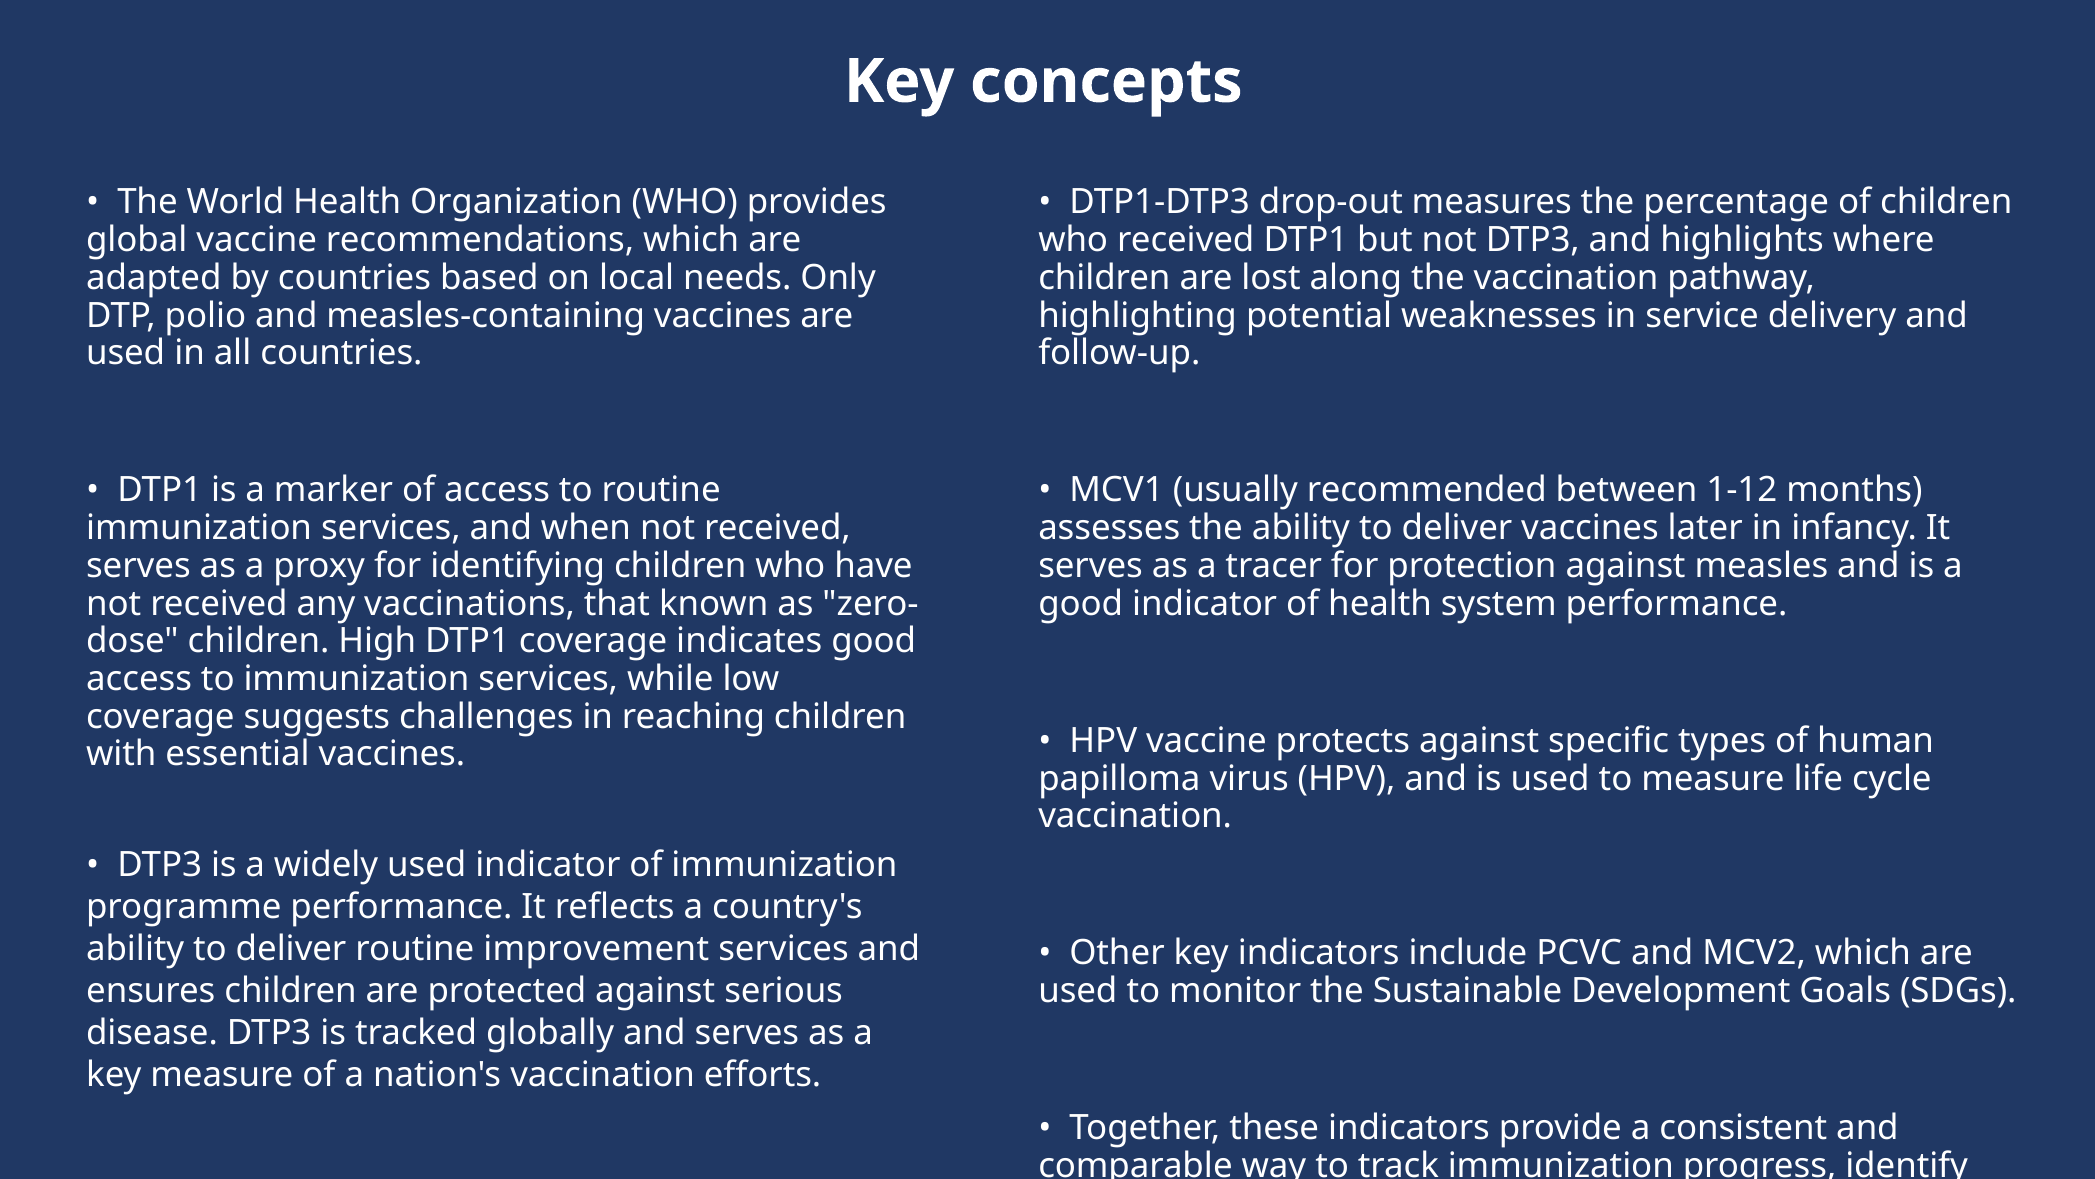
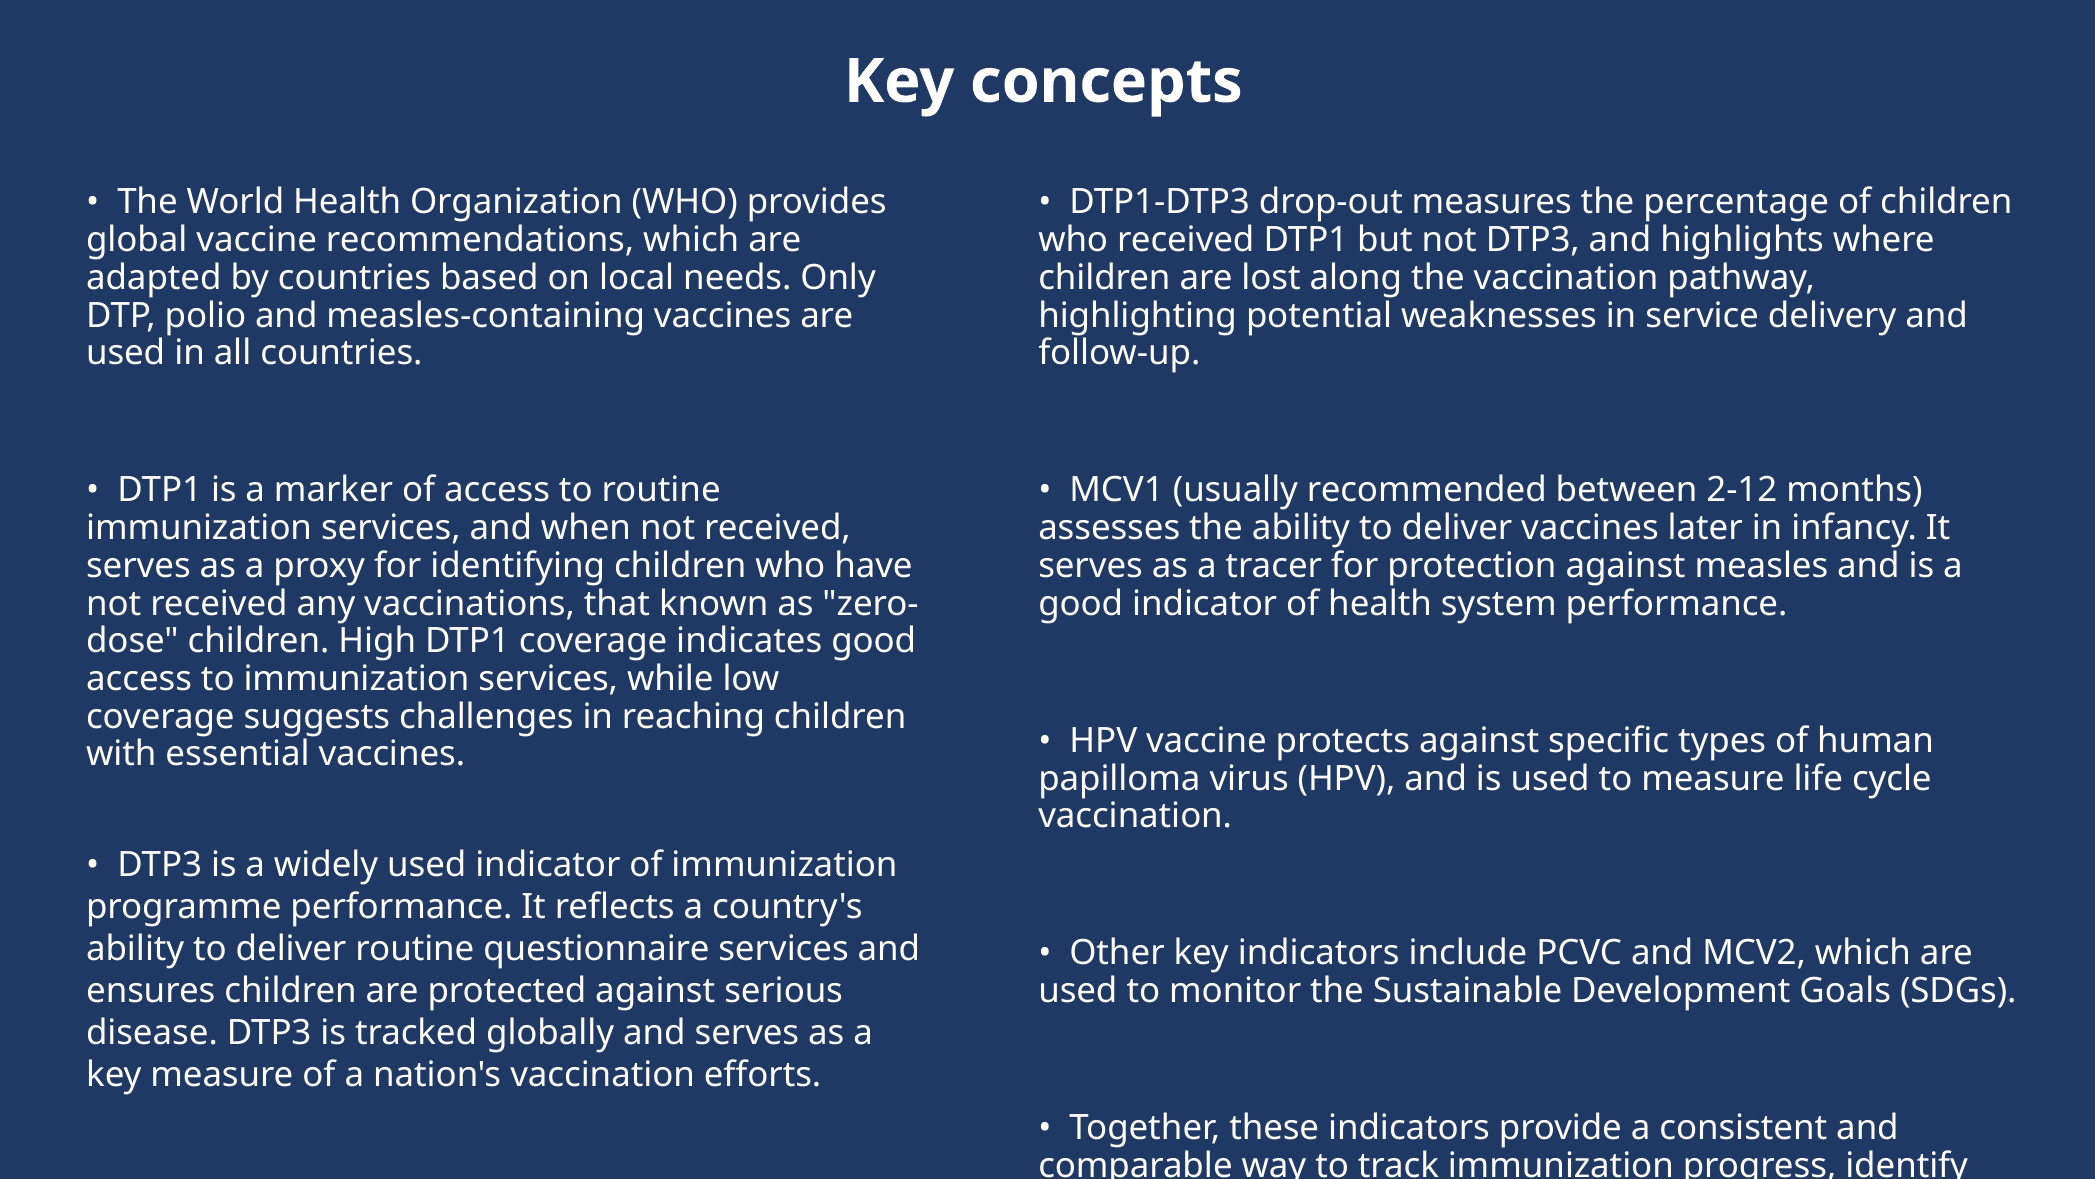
1-12: 1-12 -> 2-12 (1742, 490)
improvement: improvement -> questionnaire (597, 949)
